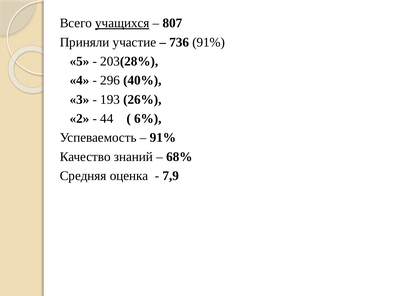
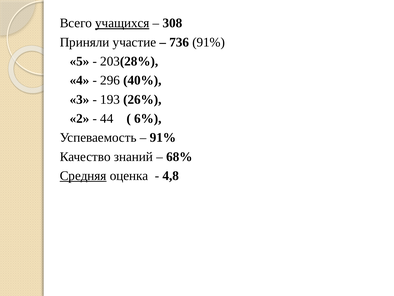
807: 807 -> 308 (172, 23)
Средняя underline: none -> present (83, 175)
7,9: 7,9 -> 4,8 (171, 175)
